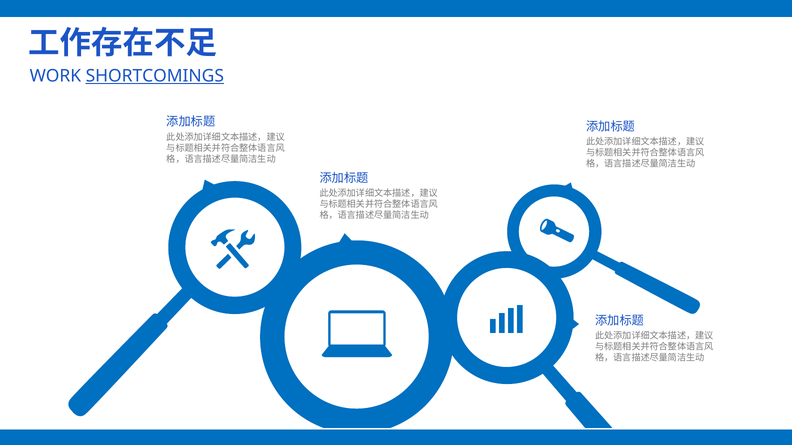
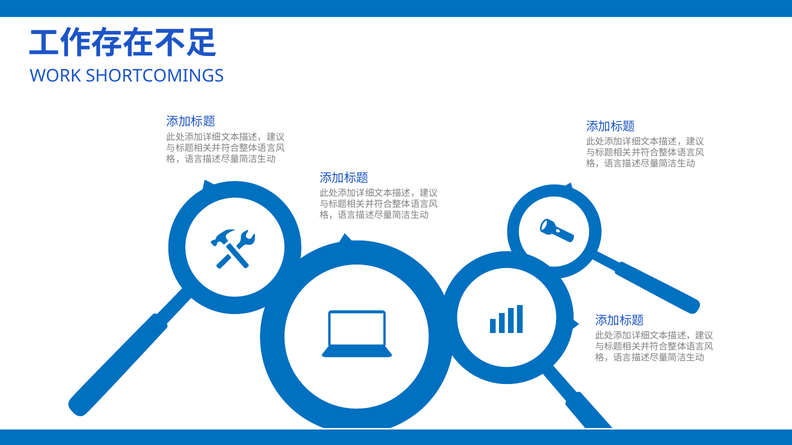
SHORTCOMINGS underline: present -> none (155, 76)
